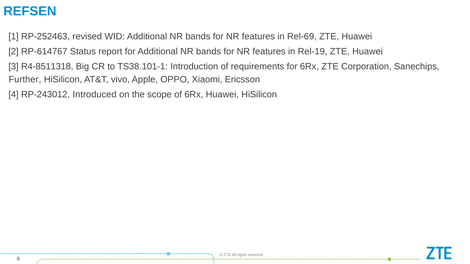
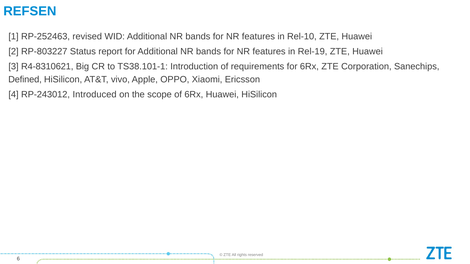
Rel-69: Rel-69 -> Rel-10 (302, 36)
RP-614767: RP-614767 -> RP-803227 (44, 51)
R4-8511318: R4-8511318 -> R4-8310621 (47, 66)
Further: Further -> Defined (25, 80)
